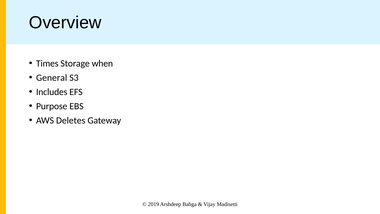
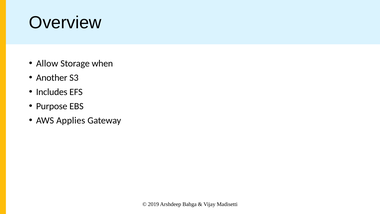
Times: Times -> Allow (47, 63)
General: General -> Another (52, 78)
Deletes: Deletes -> Applies (71, 120)
